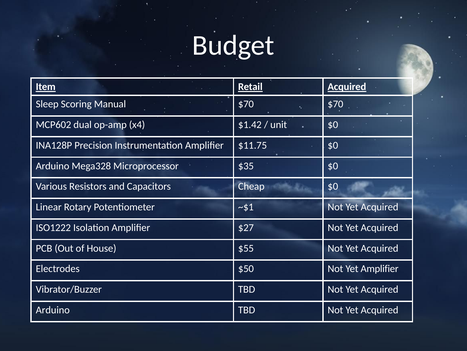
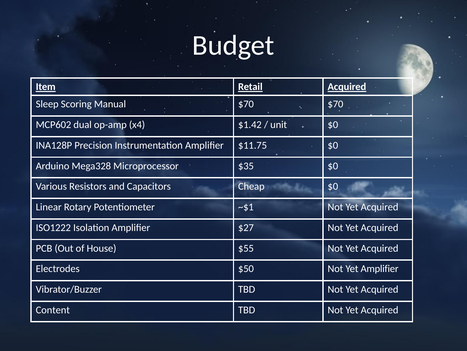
Arduino: Arduino -> Content (53, 309)
